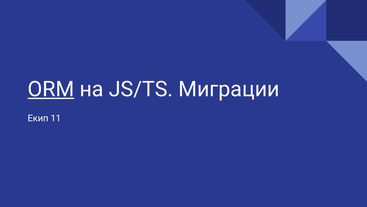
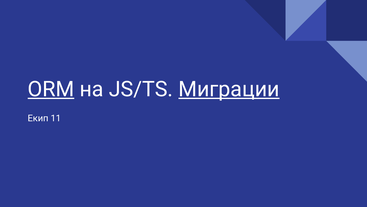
Миграции underline: none -> present (229, 89)
